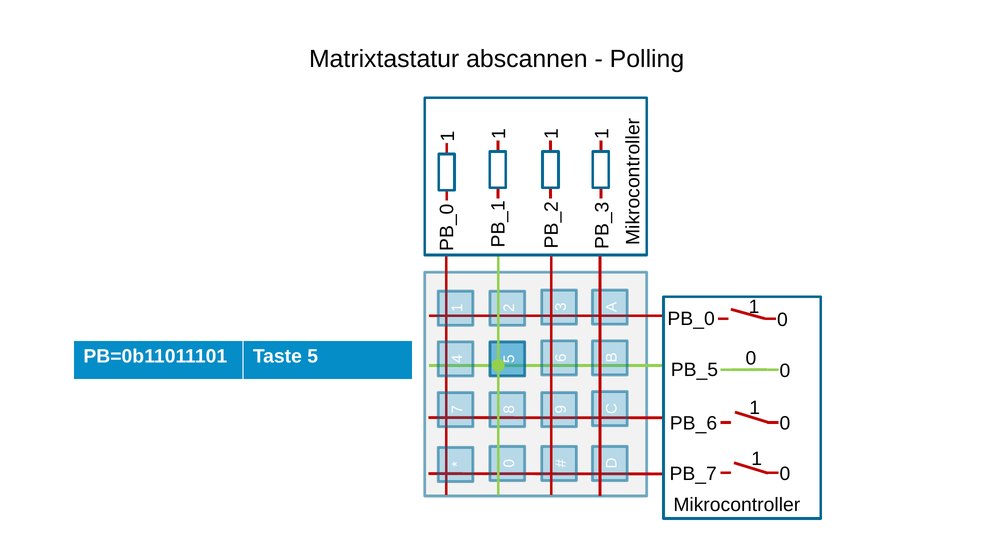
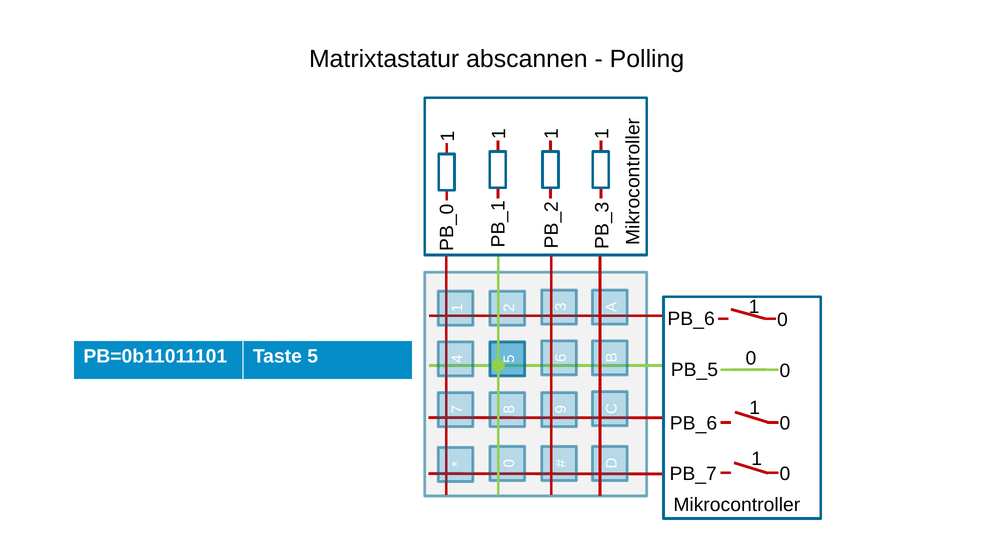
PB_0: PB_0 -> PB_6 (691, 319)
